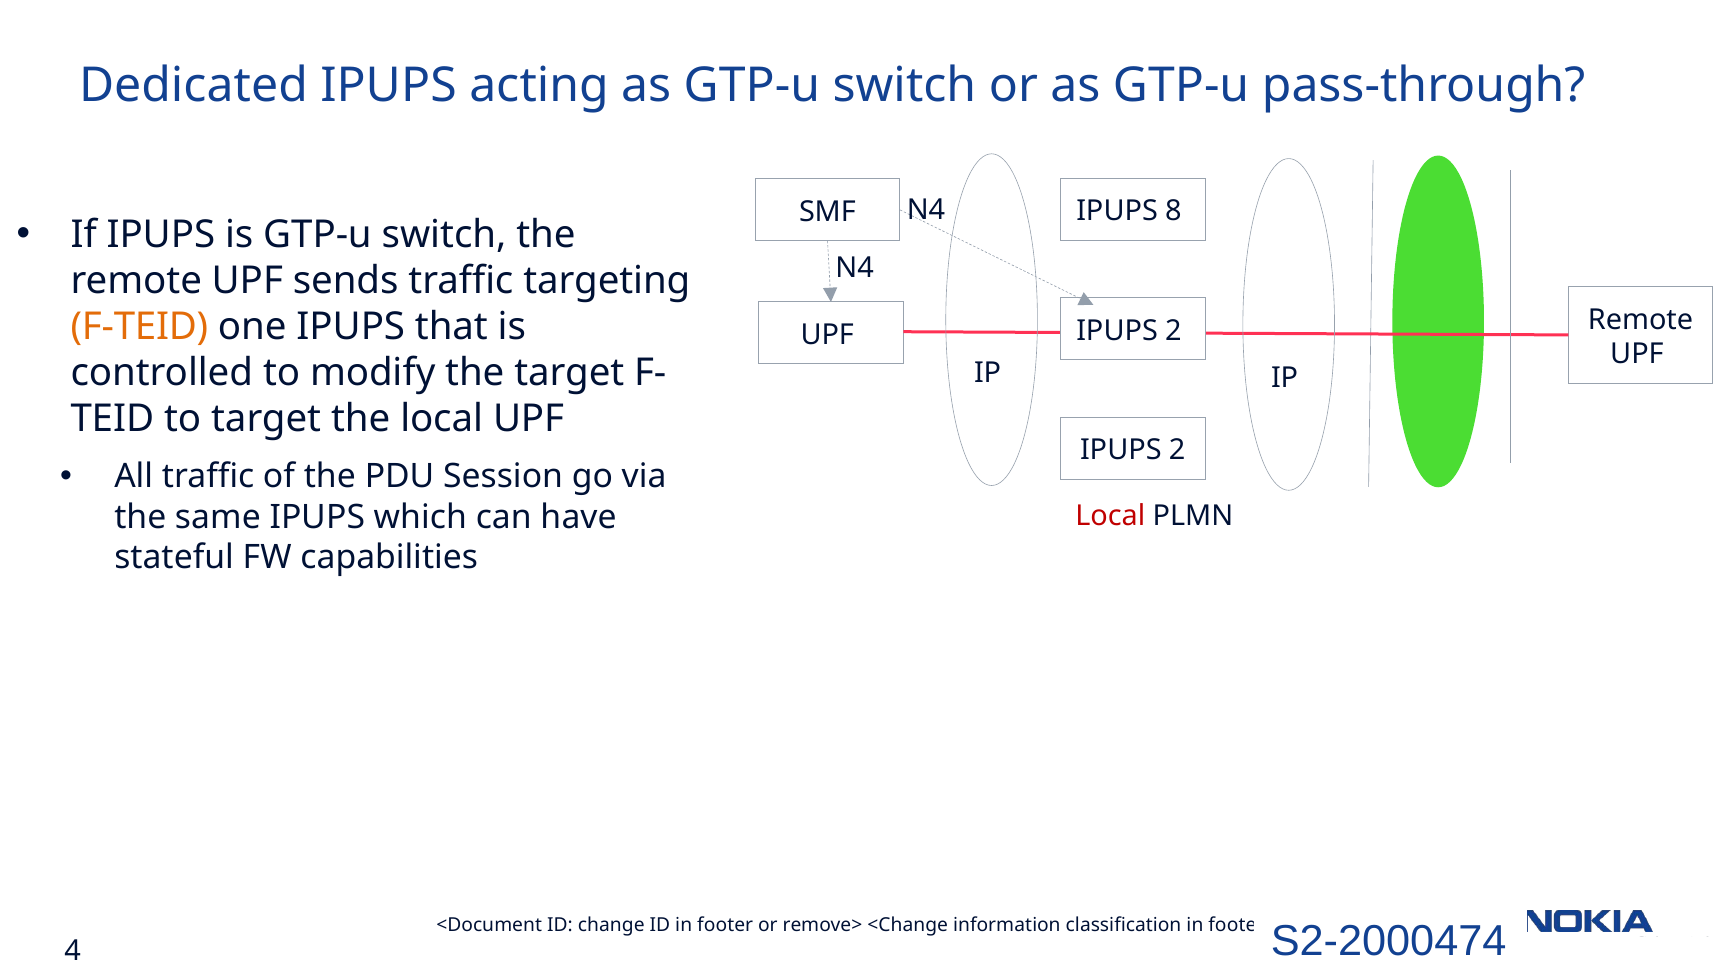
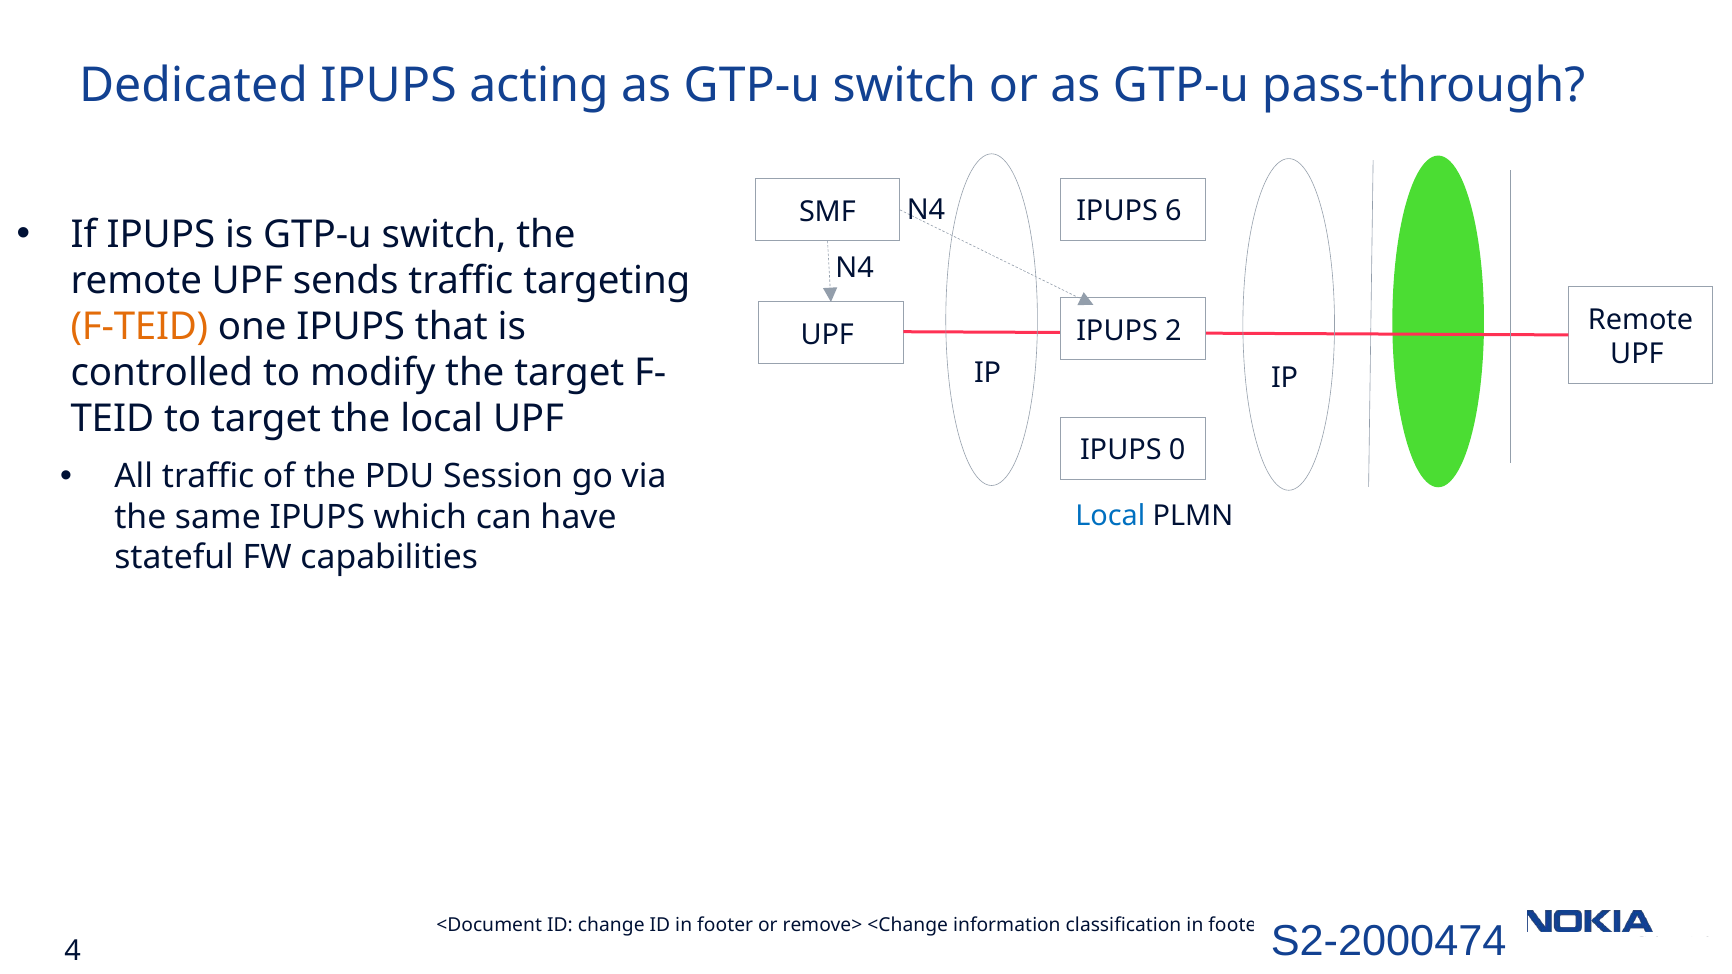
8: 8 -> 6 (1173, 211)
2: 2 -> 0 (1177, 450)
Local colour: red -> blue (1110, 516)
